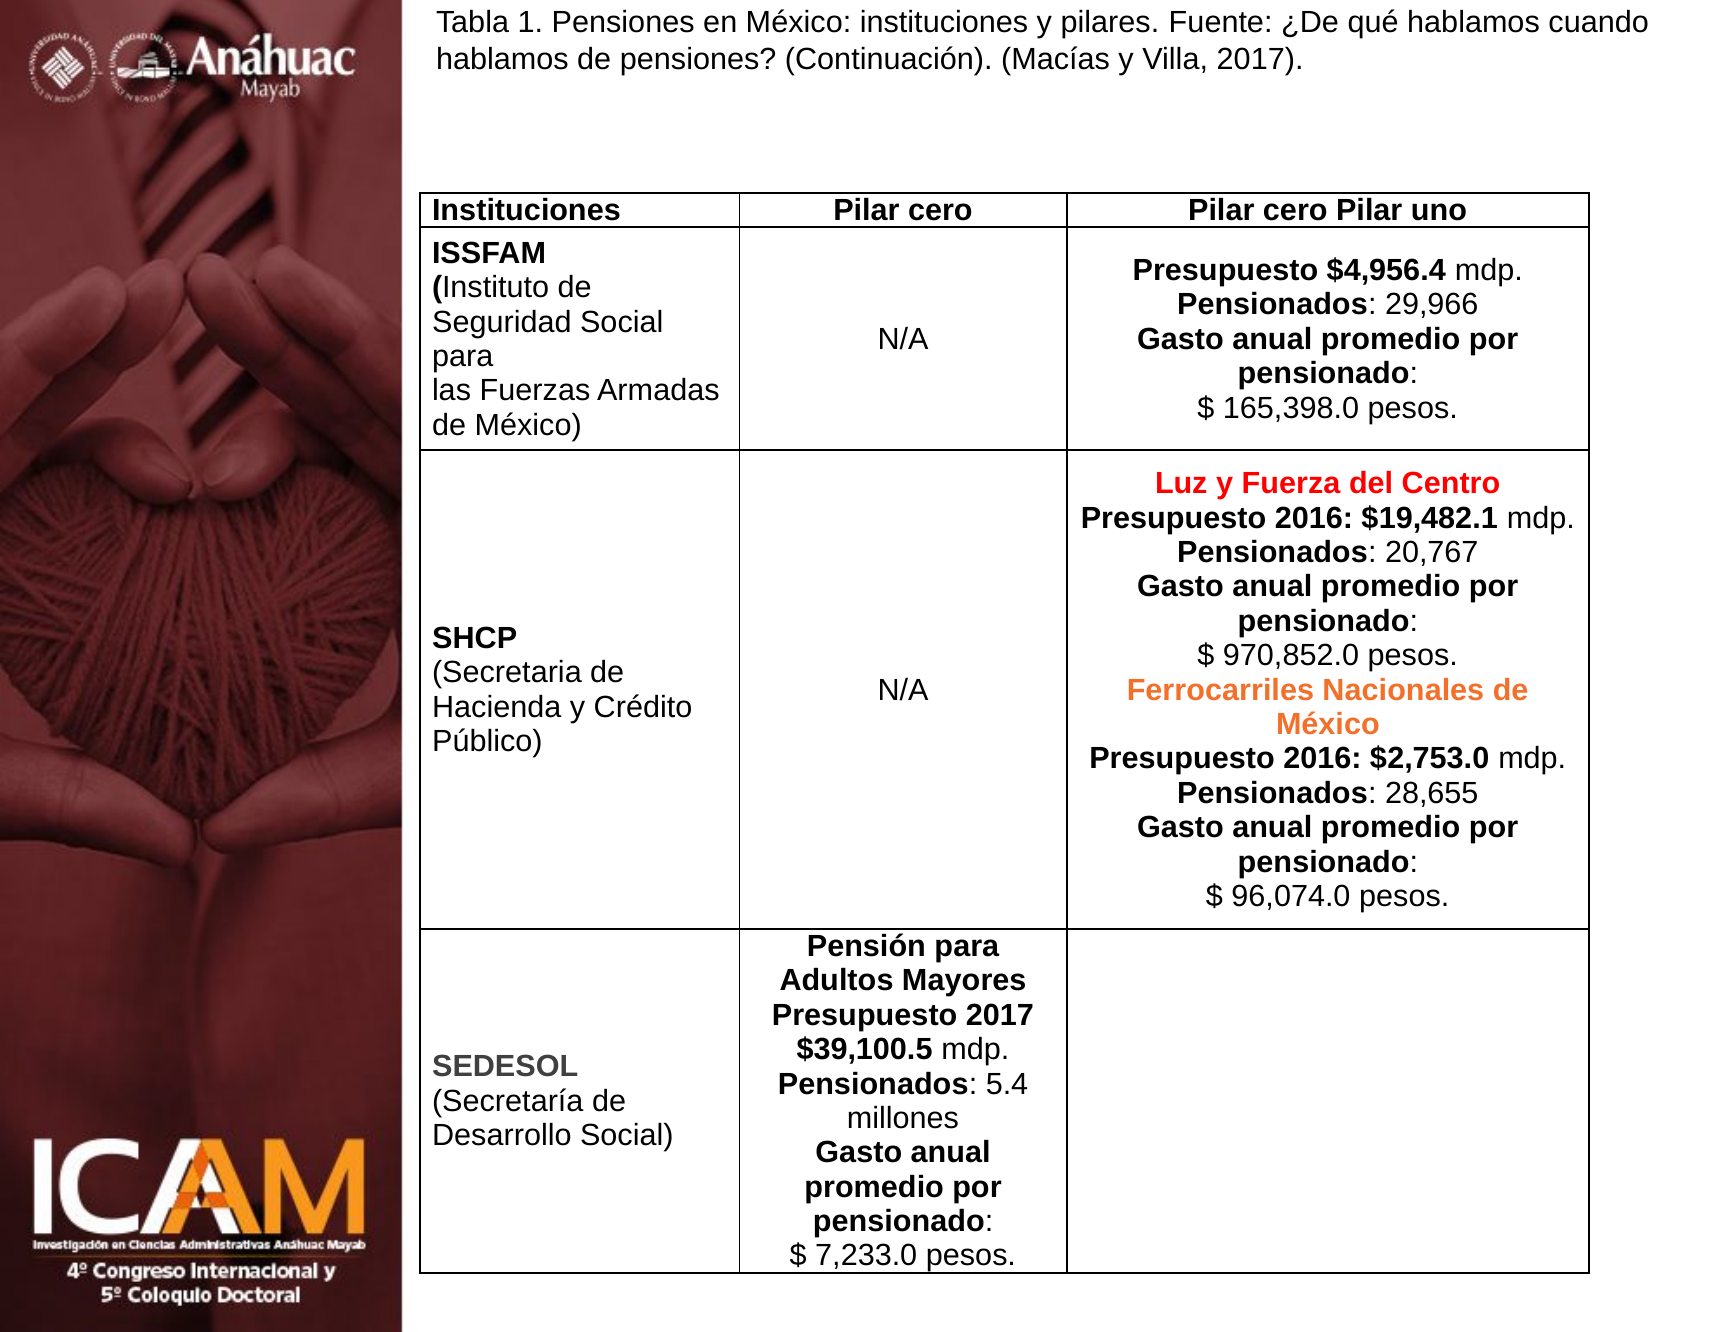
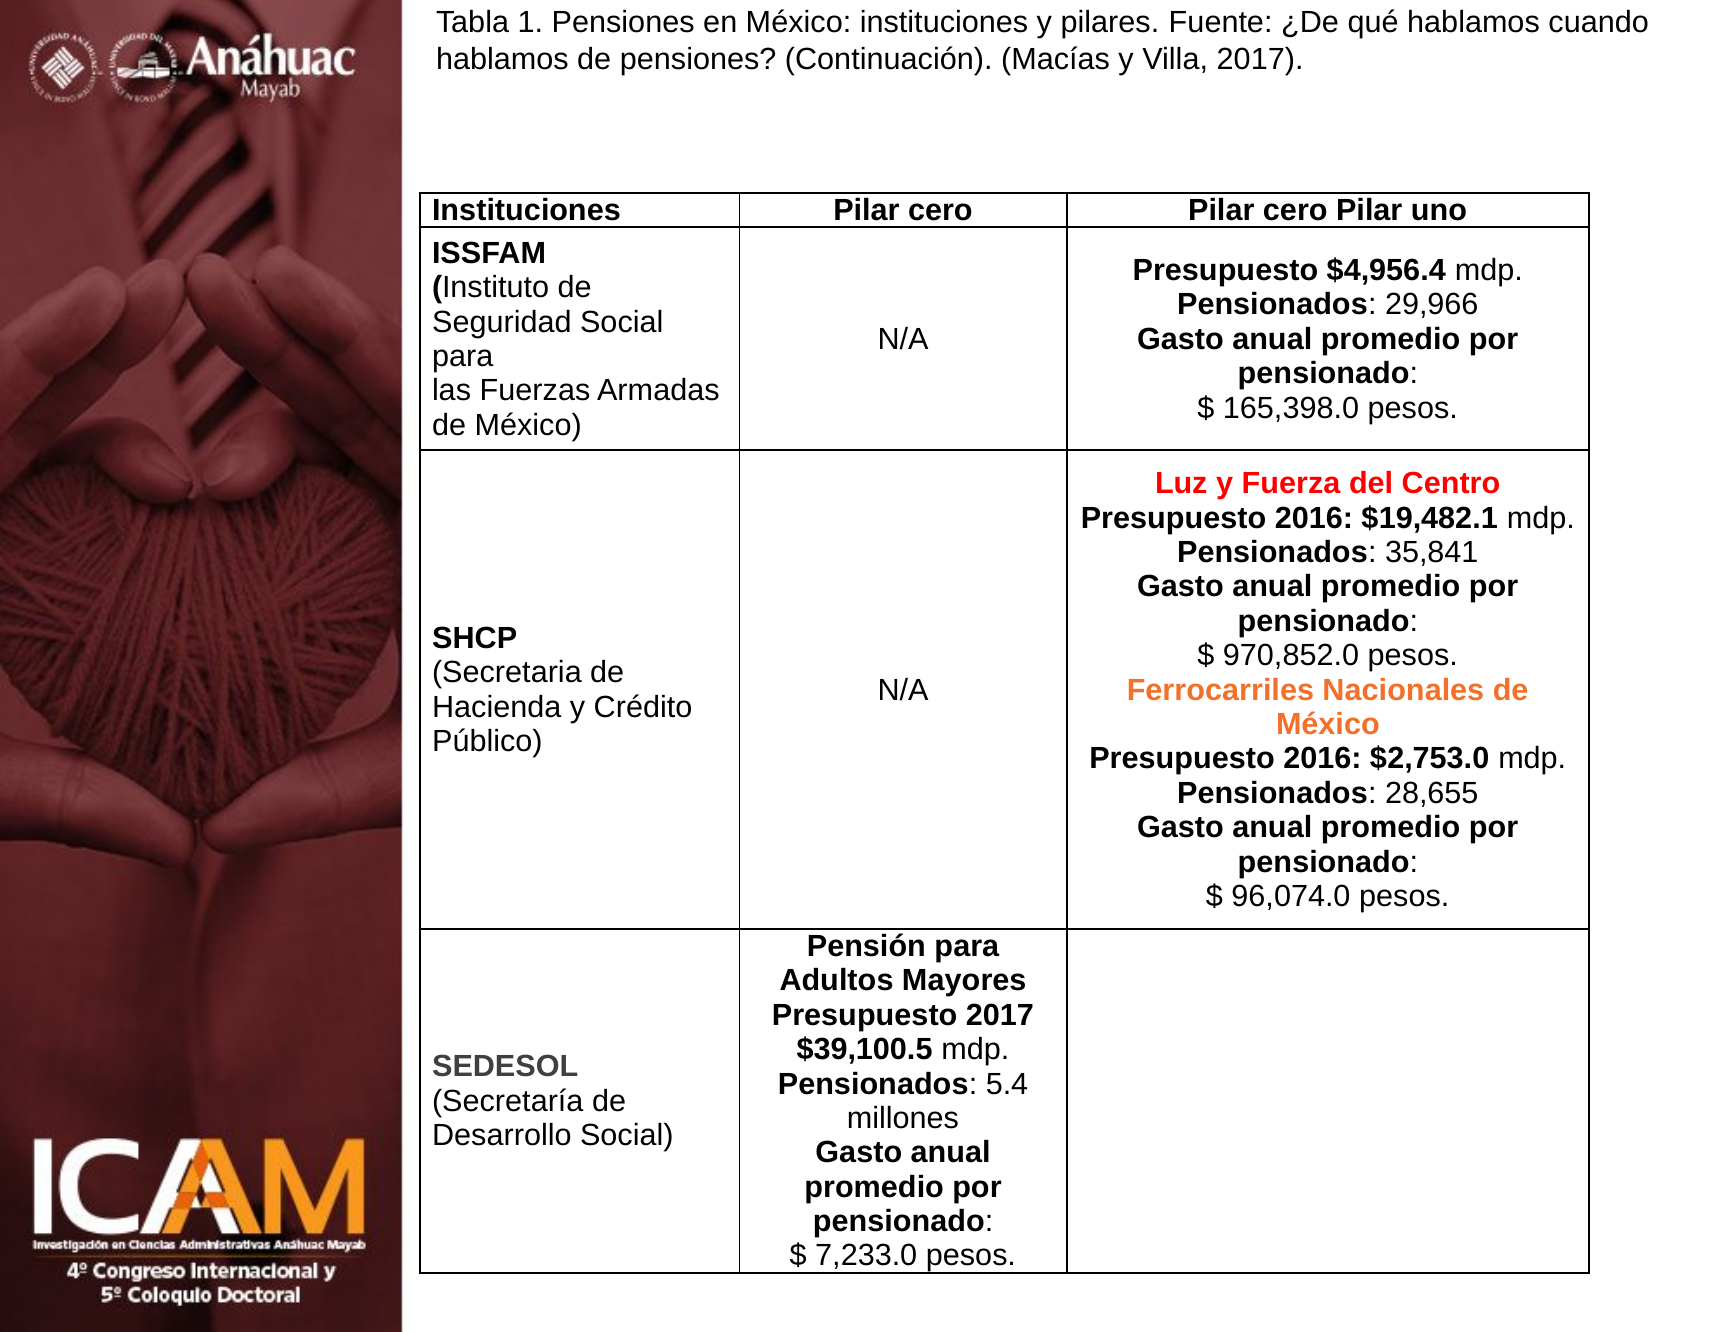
20,767: 20,767 -> 35,841 (1432, 552)
